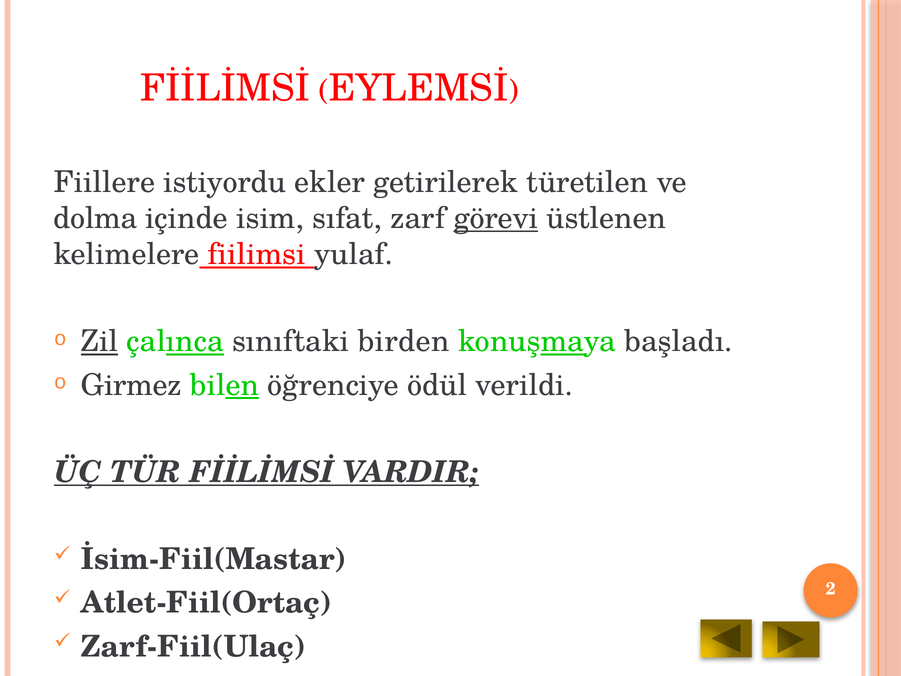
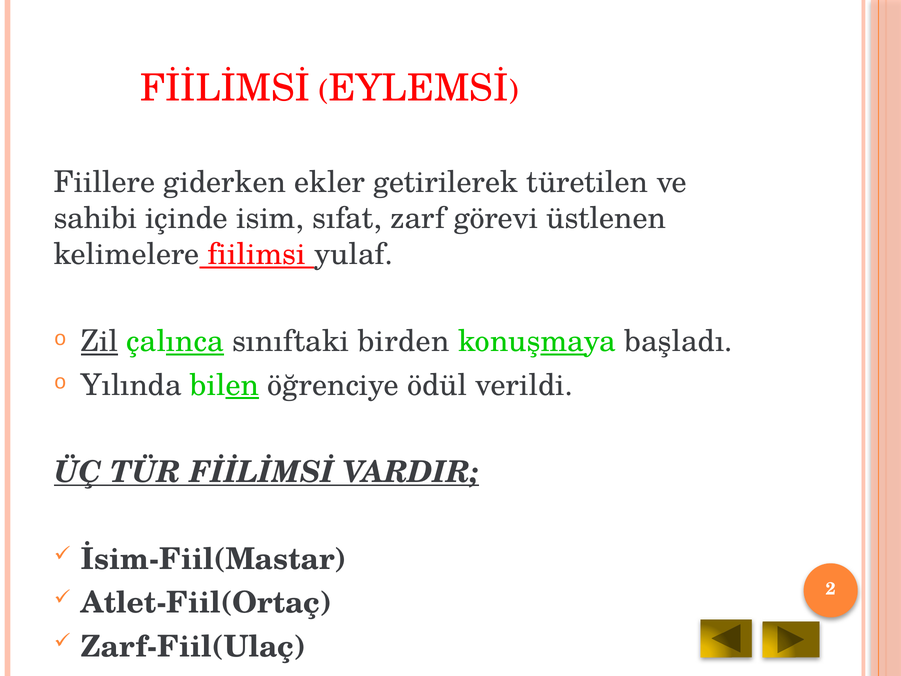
istiyordu: istiyordu -> giderken (225, 182)
dolma: dolma -> sahibi (95, 218)
görevi underline: present -> none (496, 218)
Girmez: Girmez -> Yılında (131, 385)
